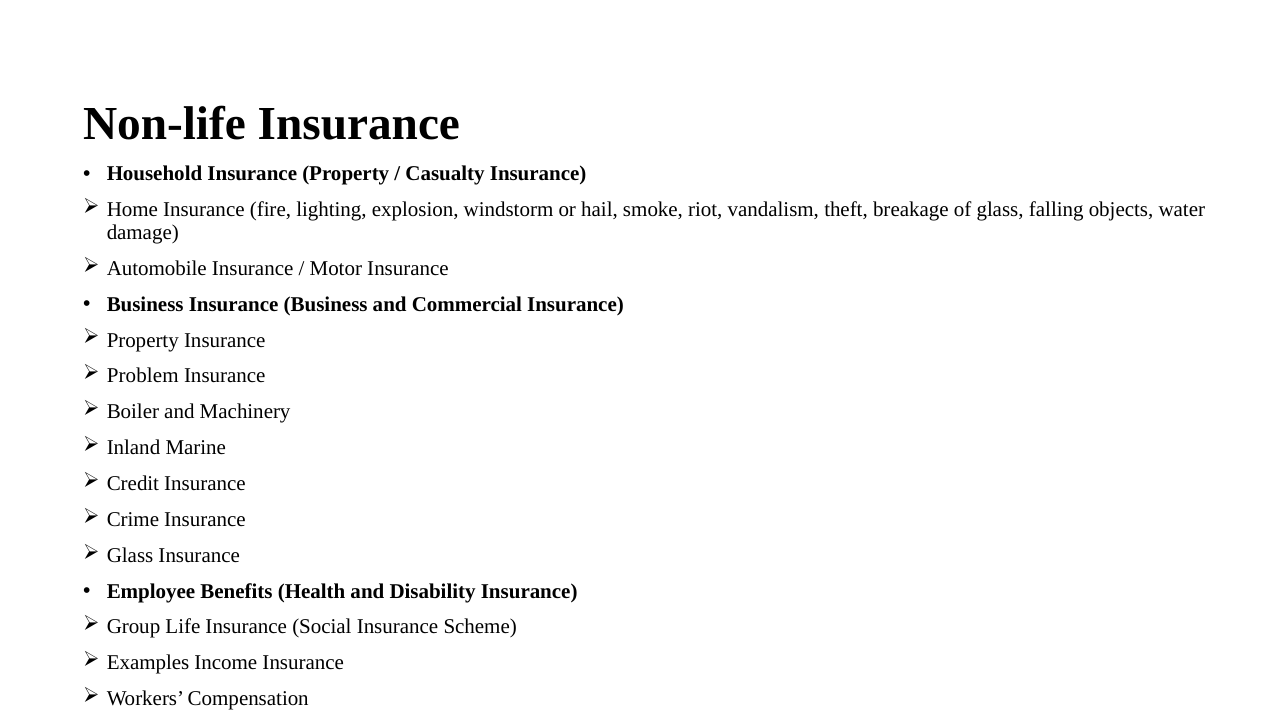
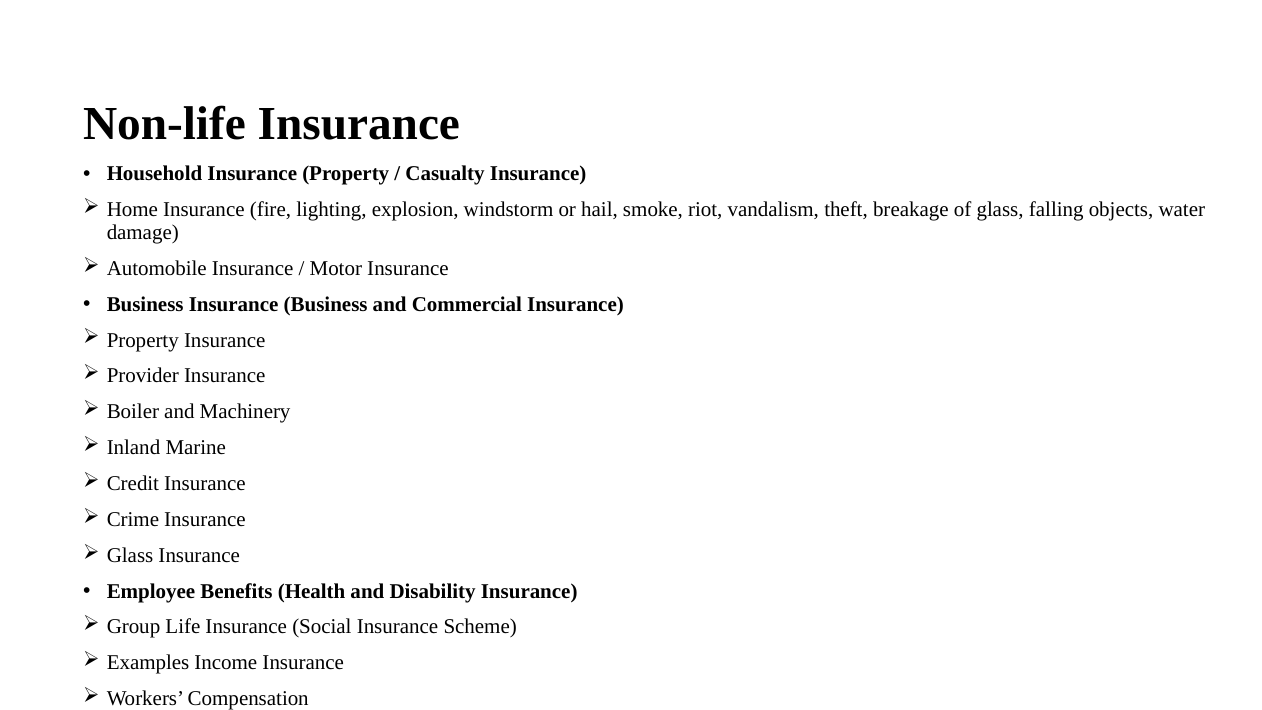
Problem: Problem -> Provider (143, 376)
